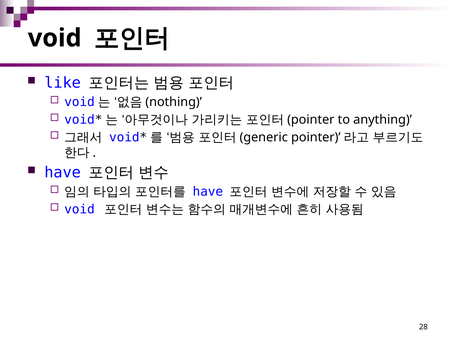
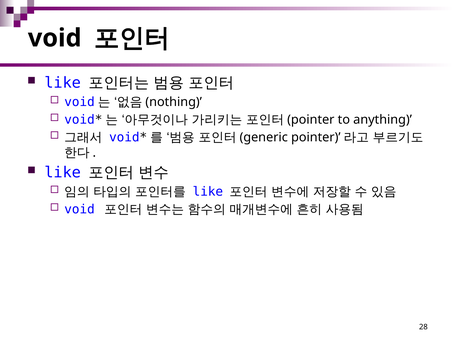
have: have -> like (63, 172)
have: have -> like (208, 191)
